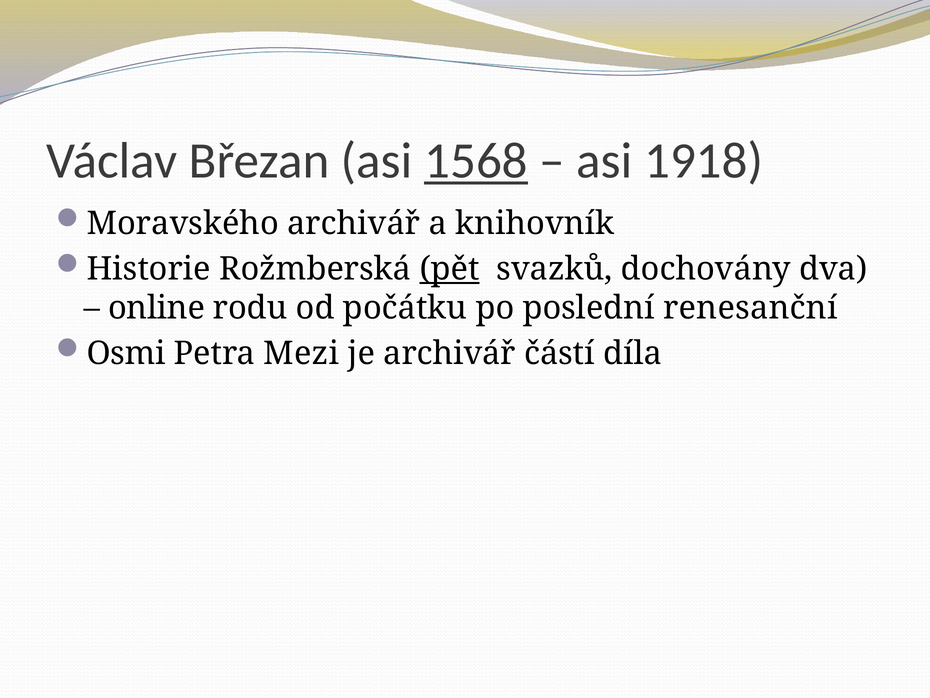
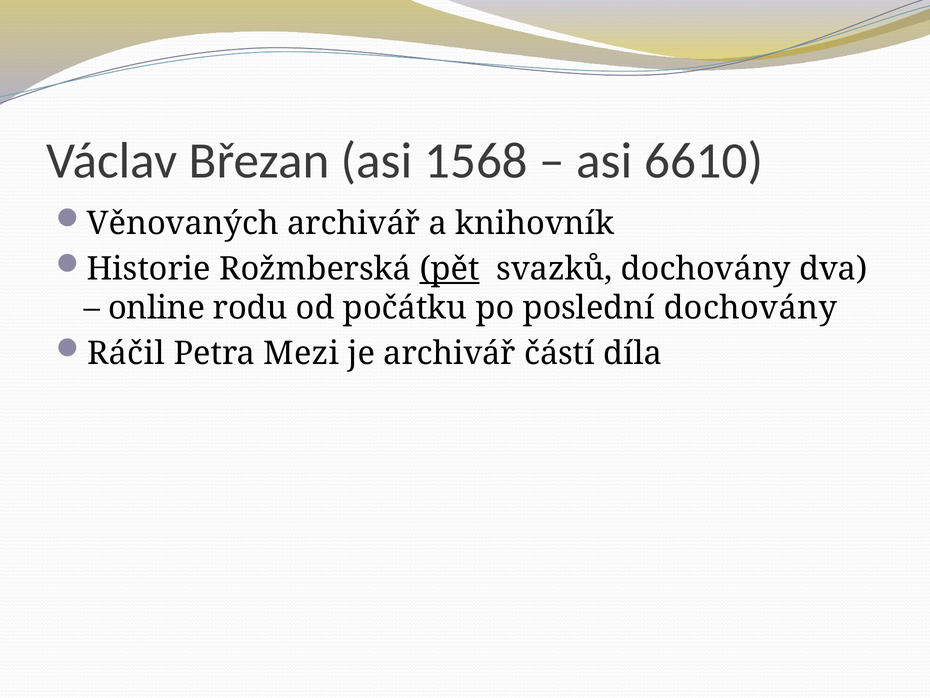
1568 underline: present -> none (476, 161)
1918: 1918 -> 6610 (704, 161)
Moravského: Moravského -> Věnovaných (183, 223)
poslední renesanční: renesanční -> dochovány (750, 308)
Osmi: Osmi -> Ráčil (126, 353)
